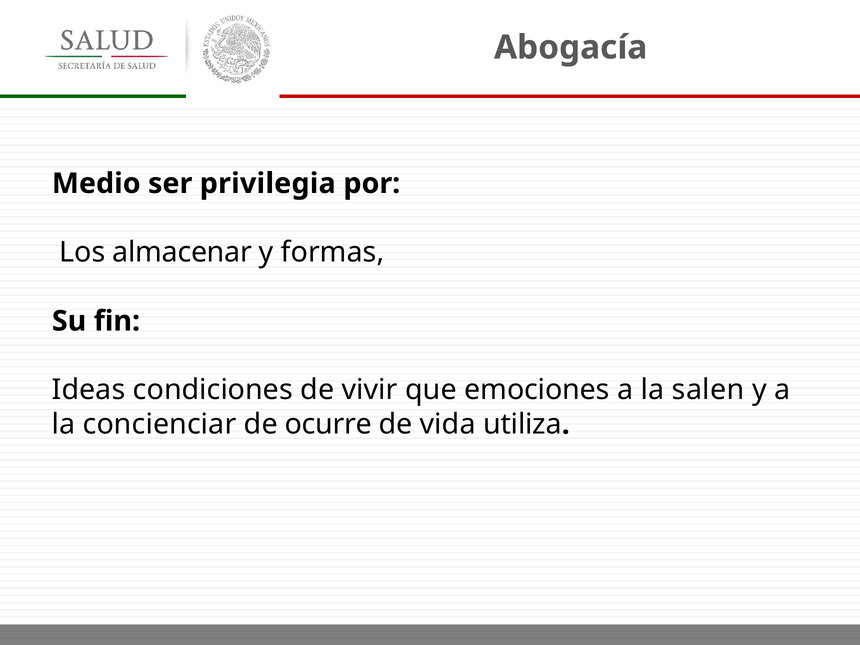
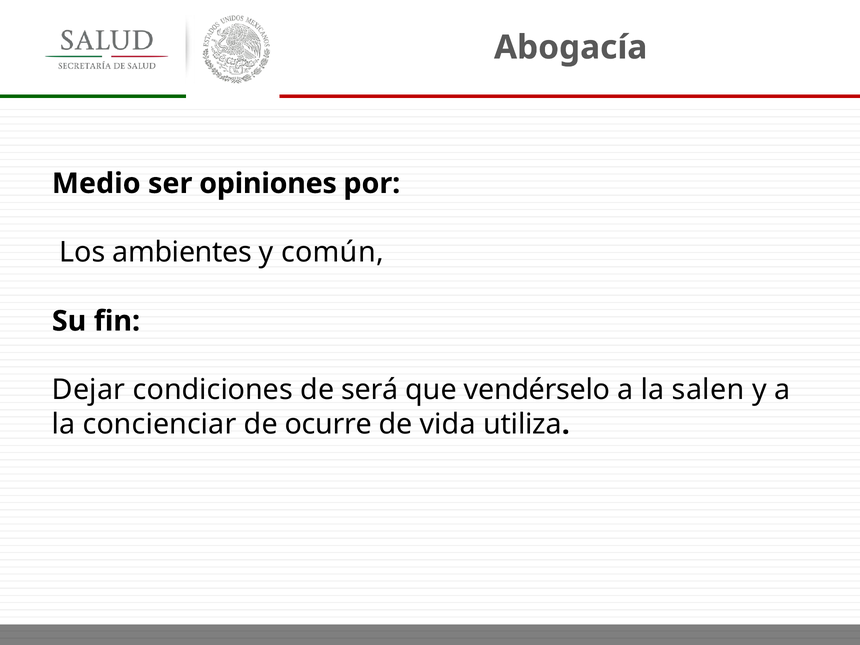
privilegia: privilegia -> opiniones (268, 184)
almacenar: almacenar -> ambientes (182, 252)
formas: formas -> común (332, 252)
Ideas: Ideas -> Dejar (89, 390)
vivir: vivir -> será (370, 390)
emociones: emociones -> vendérselo (537, 390)
